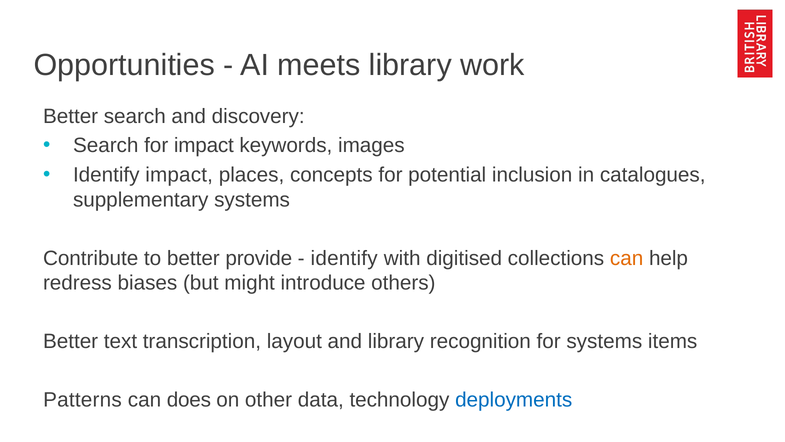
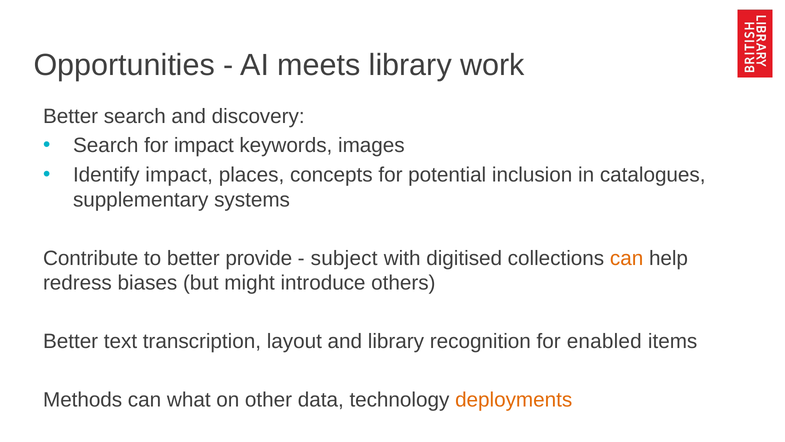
identify: identify -> subject (344, 258)
for systems: systems -> enabled (604, 341)
Patterns: Patterns -> Methods (83, 400)
does: does -> what (189, 400)
deployments colour: blue -> orange (514, 400)
